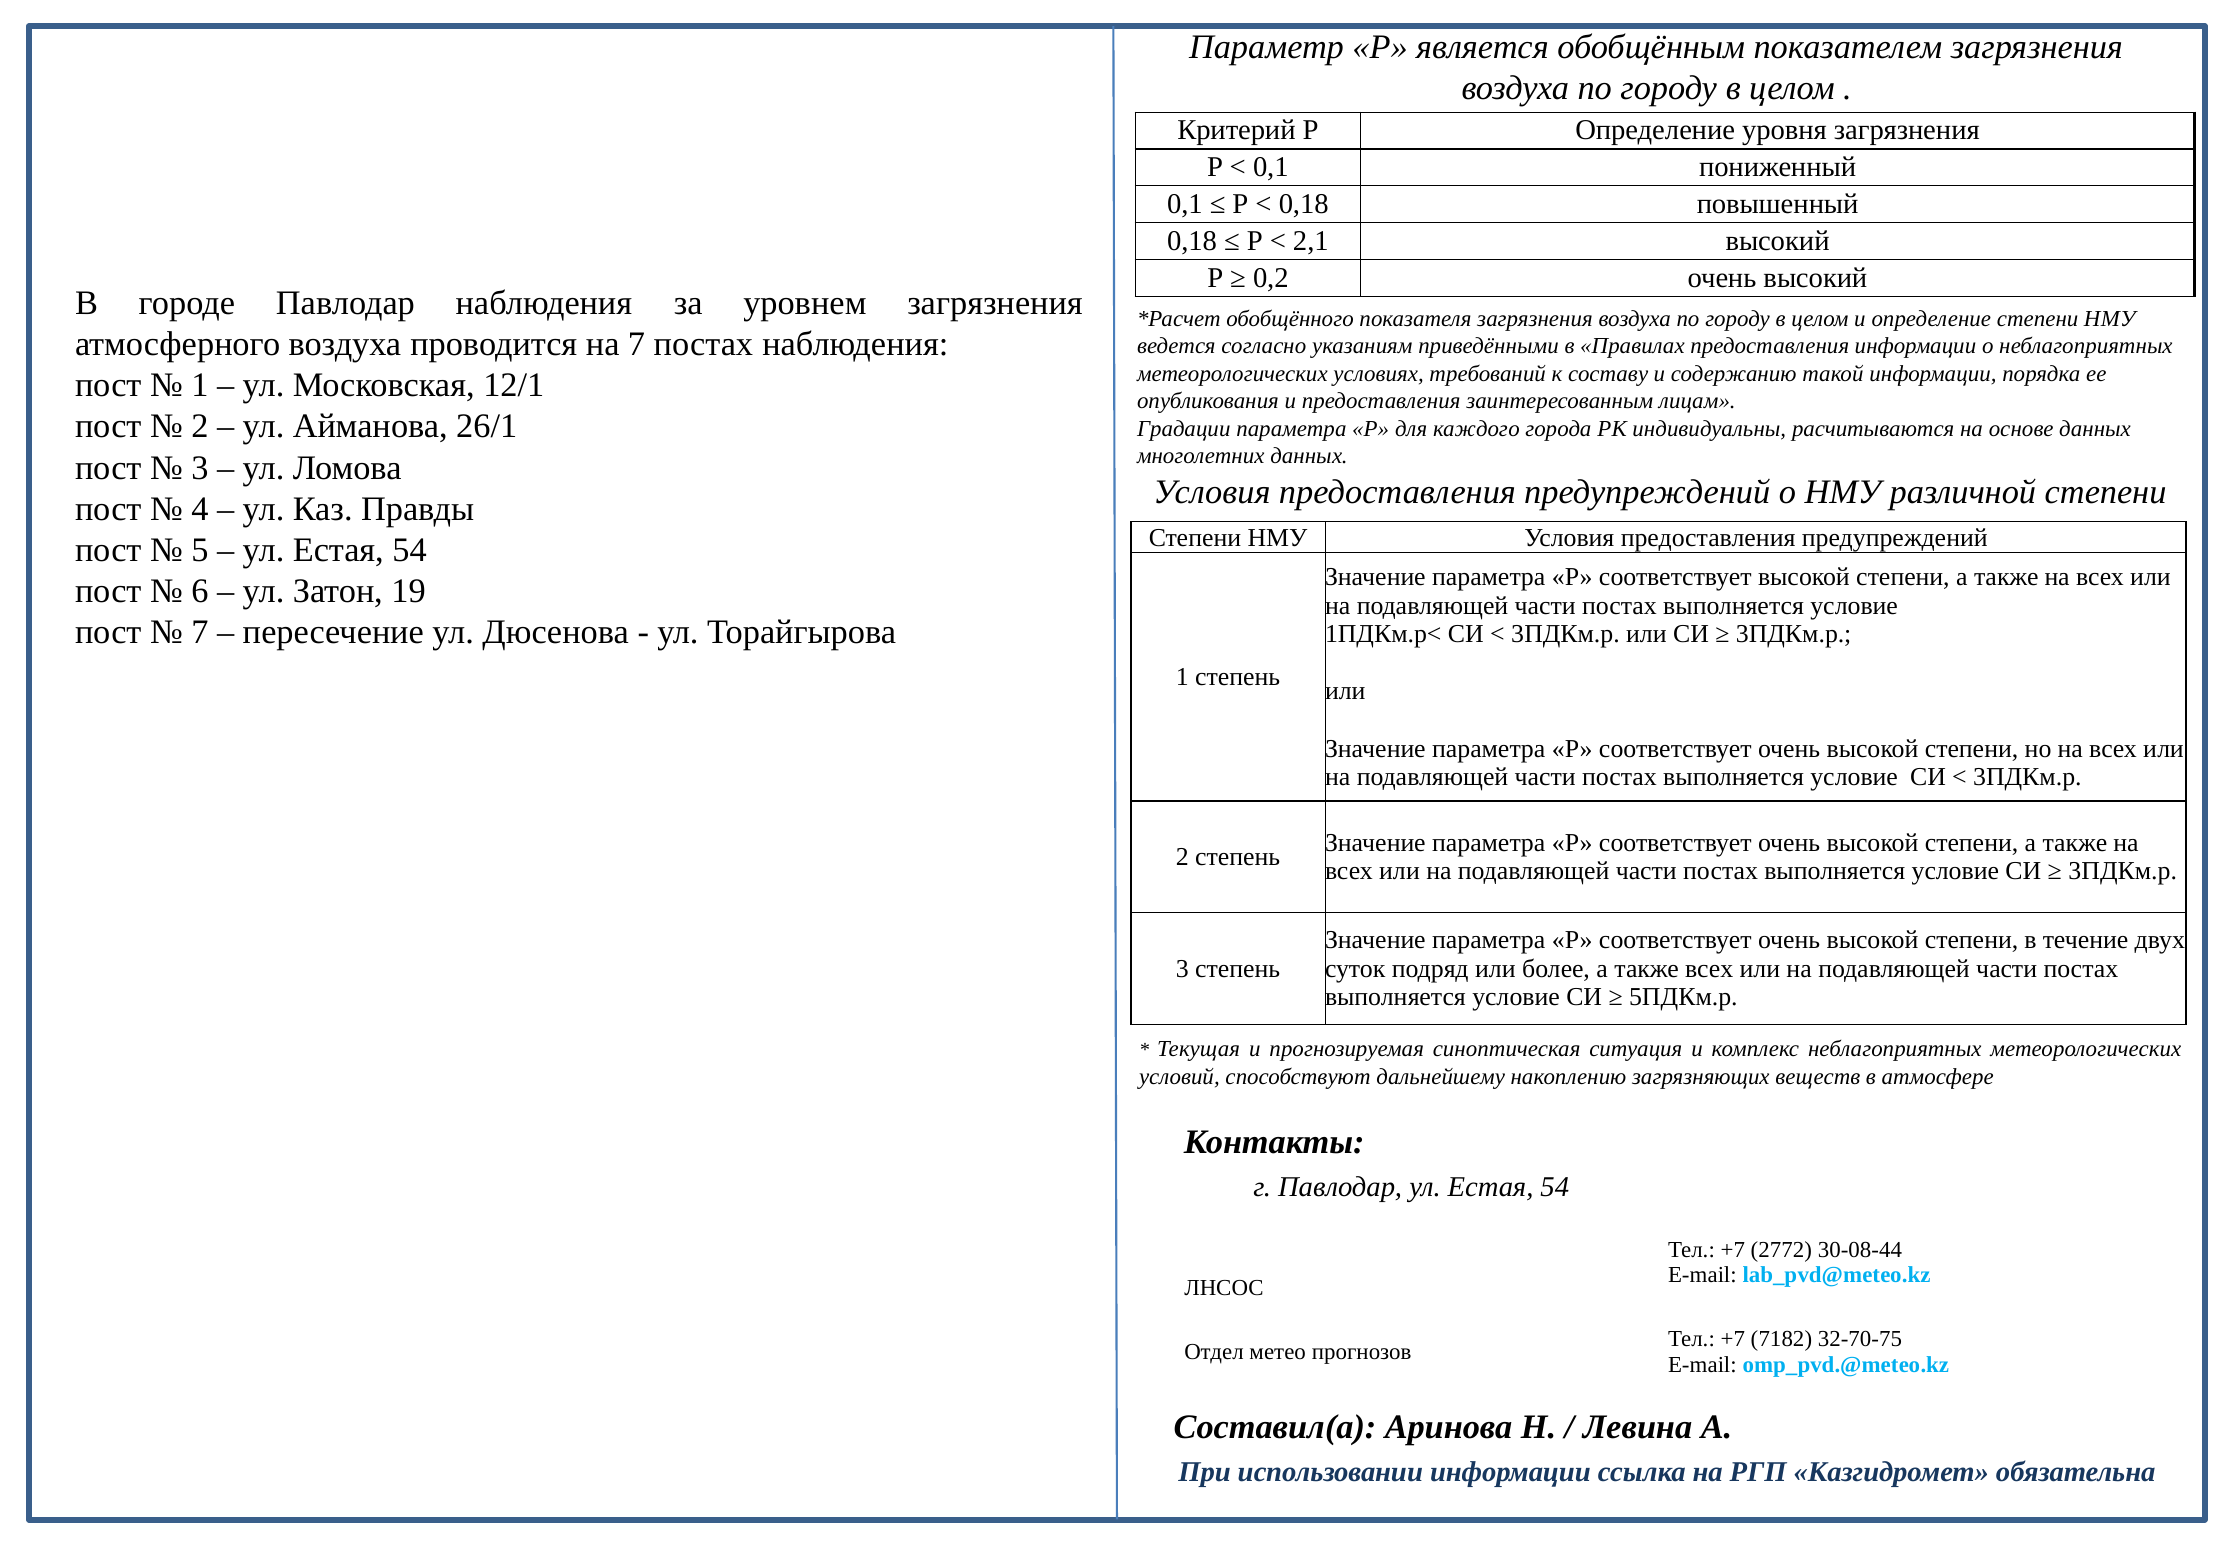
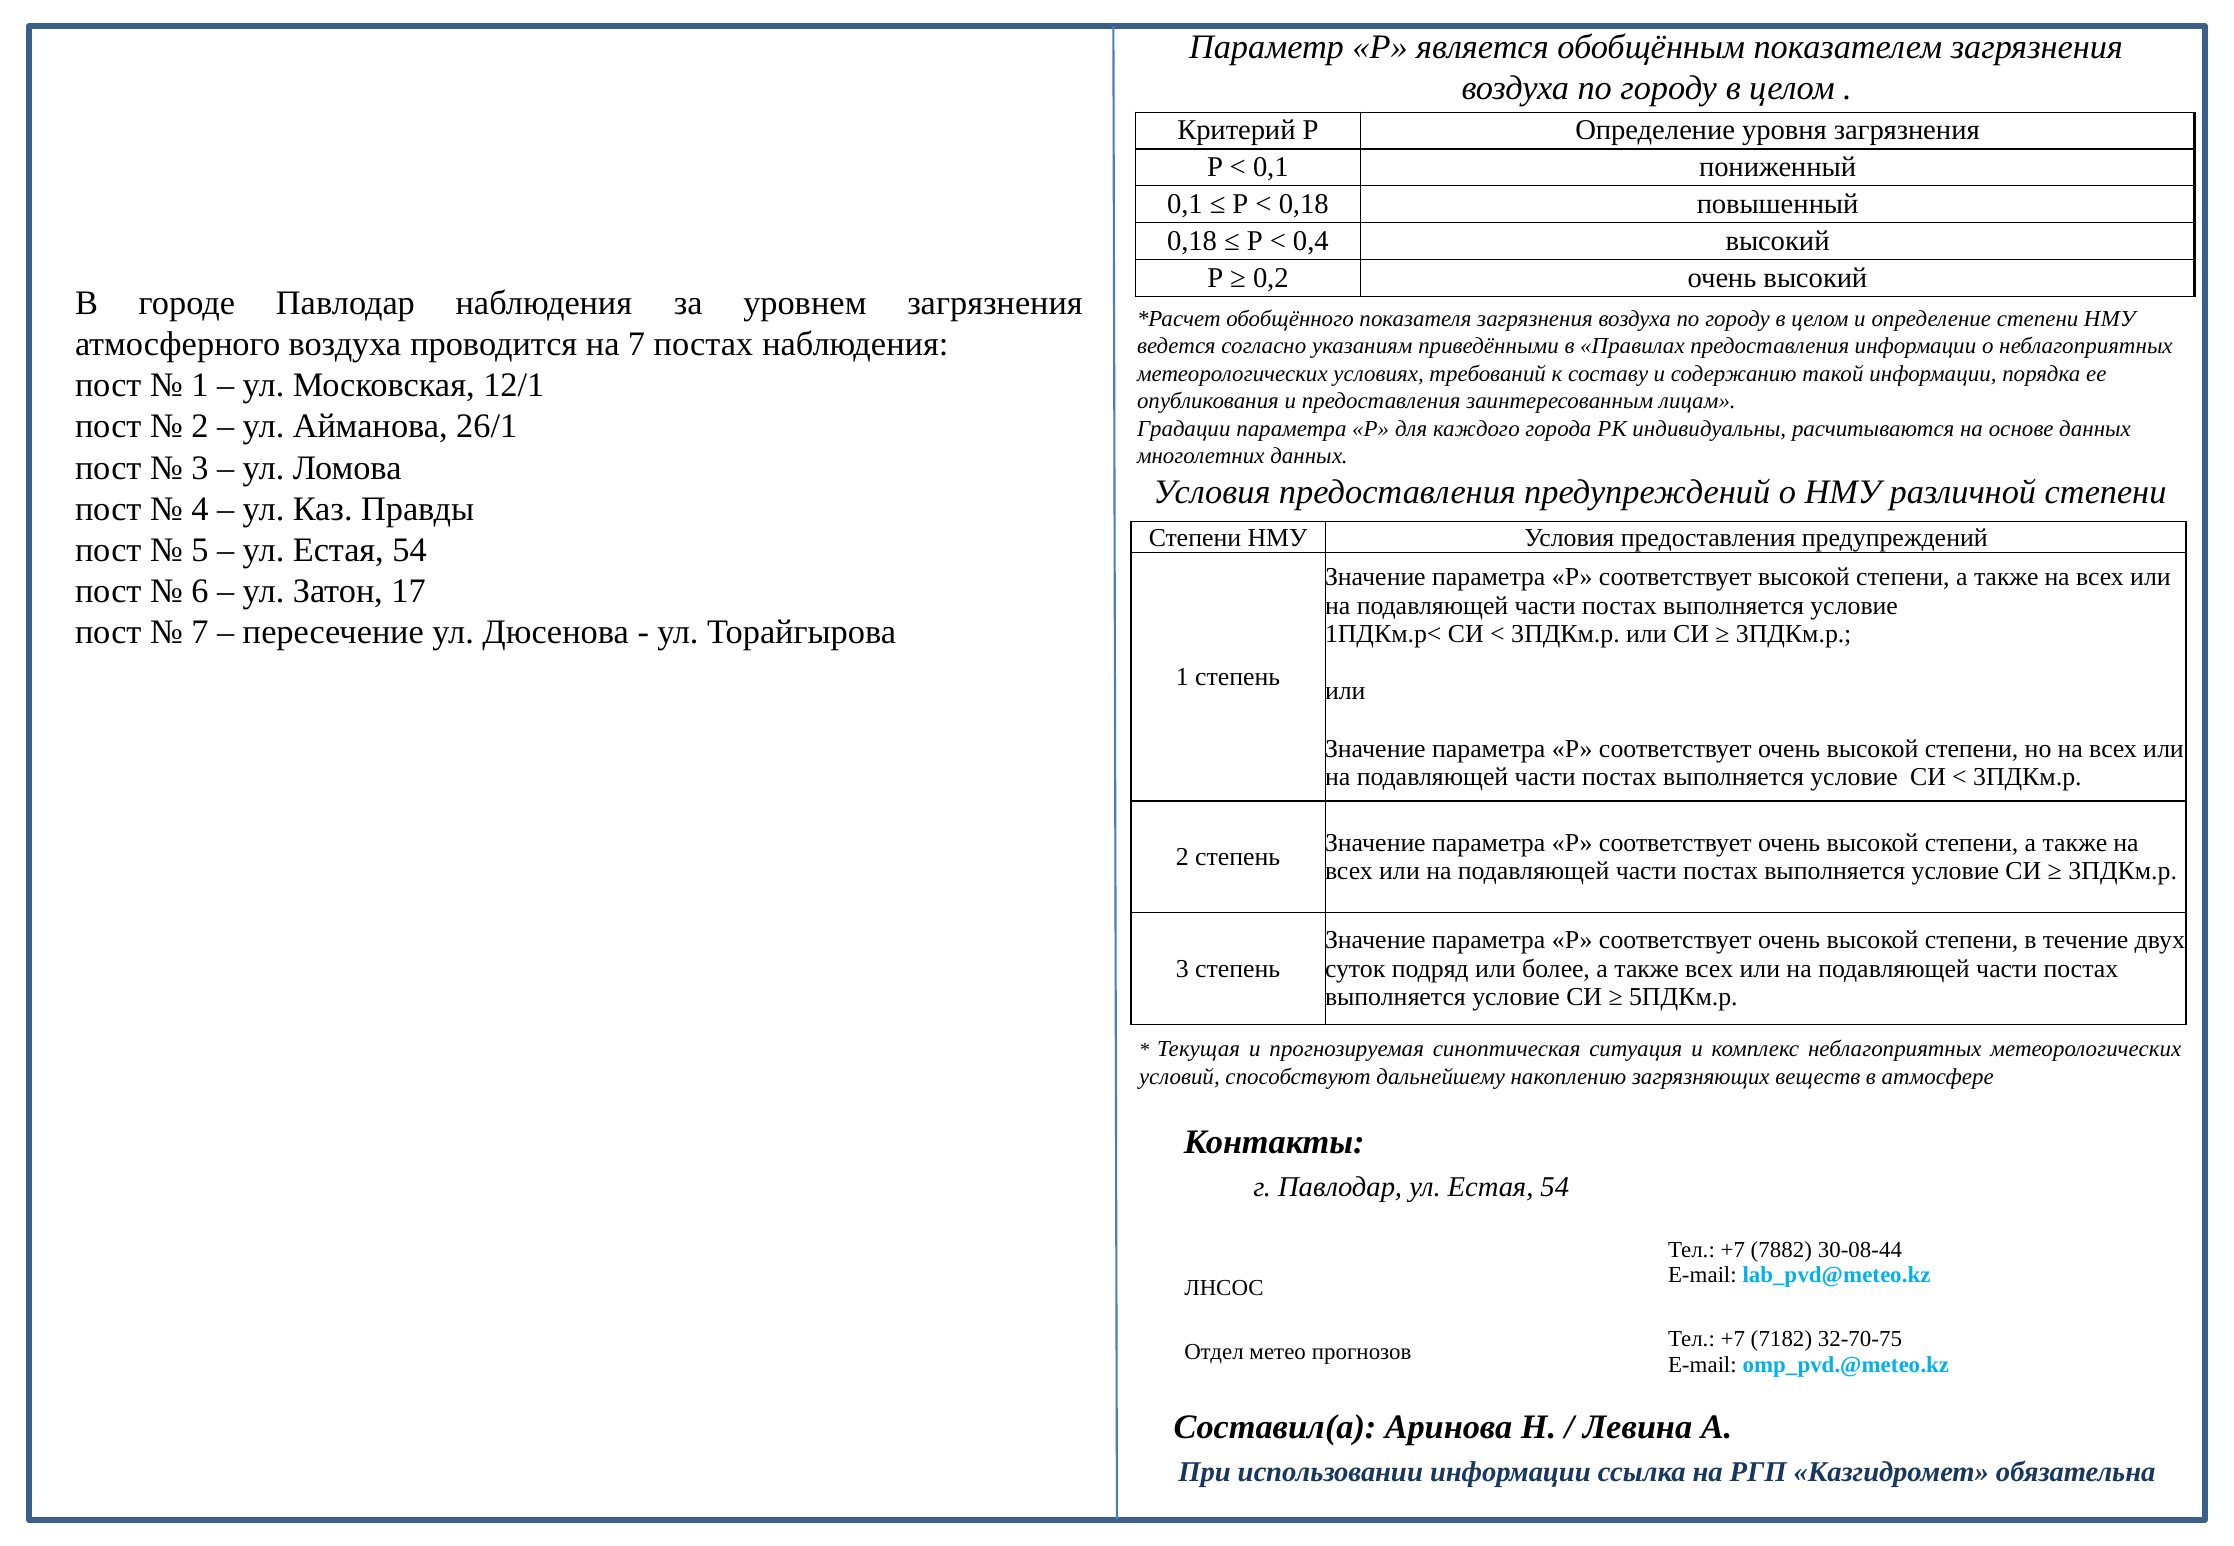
2,1: 2,1 -> 0,4 (1311, 241)
19: 19 -> 17 (409, 592)
2772: 2772 -> 7882 (1781, 1251)
